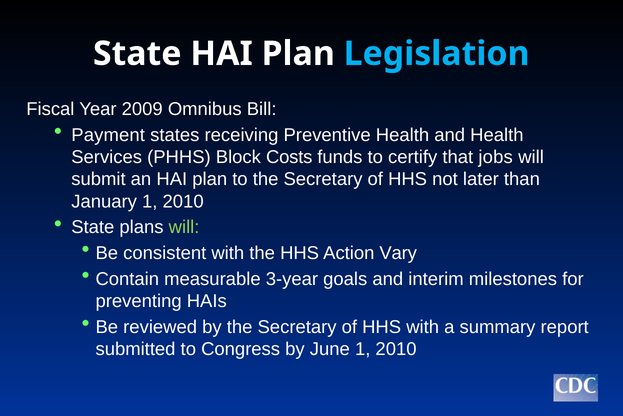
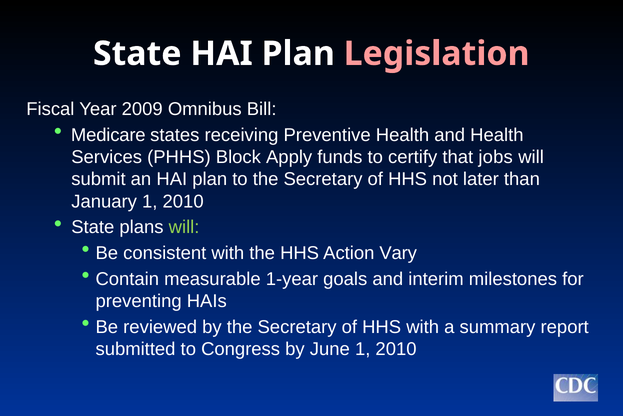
Legislation colour: light blue -> pink (437, 54)
Payment: Payment -> Medicare (108, 135)
Costs: Costs -> Apply (289, 157)
3-year: 3-year -> 1-year (292, 279)
